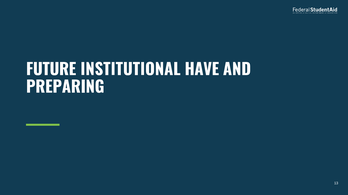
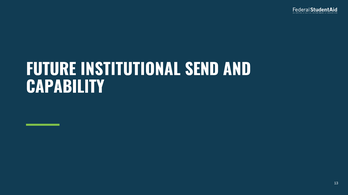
HAVE: HAVE -> SEND (202, 70)
PREPARING: PREPARING -> CAPABILITY (65, 88)
